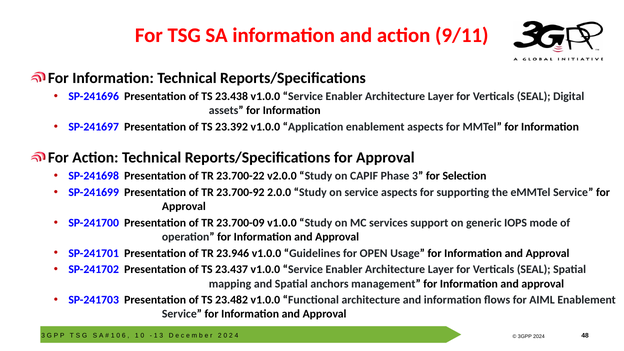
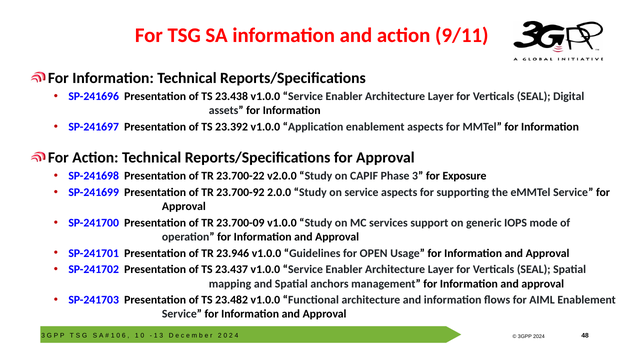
Selection: Selection -> Exposure (464, 176)
